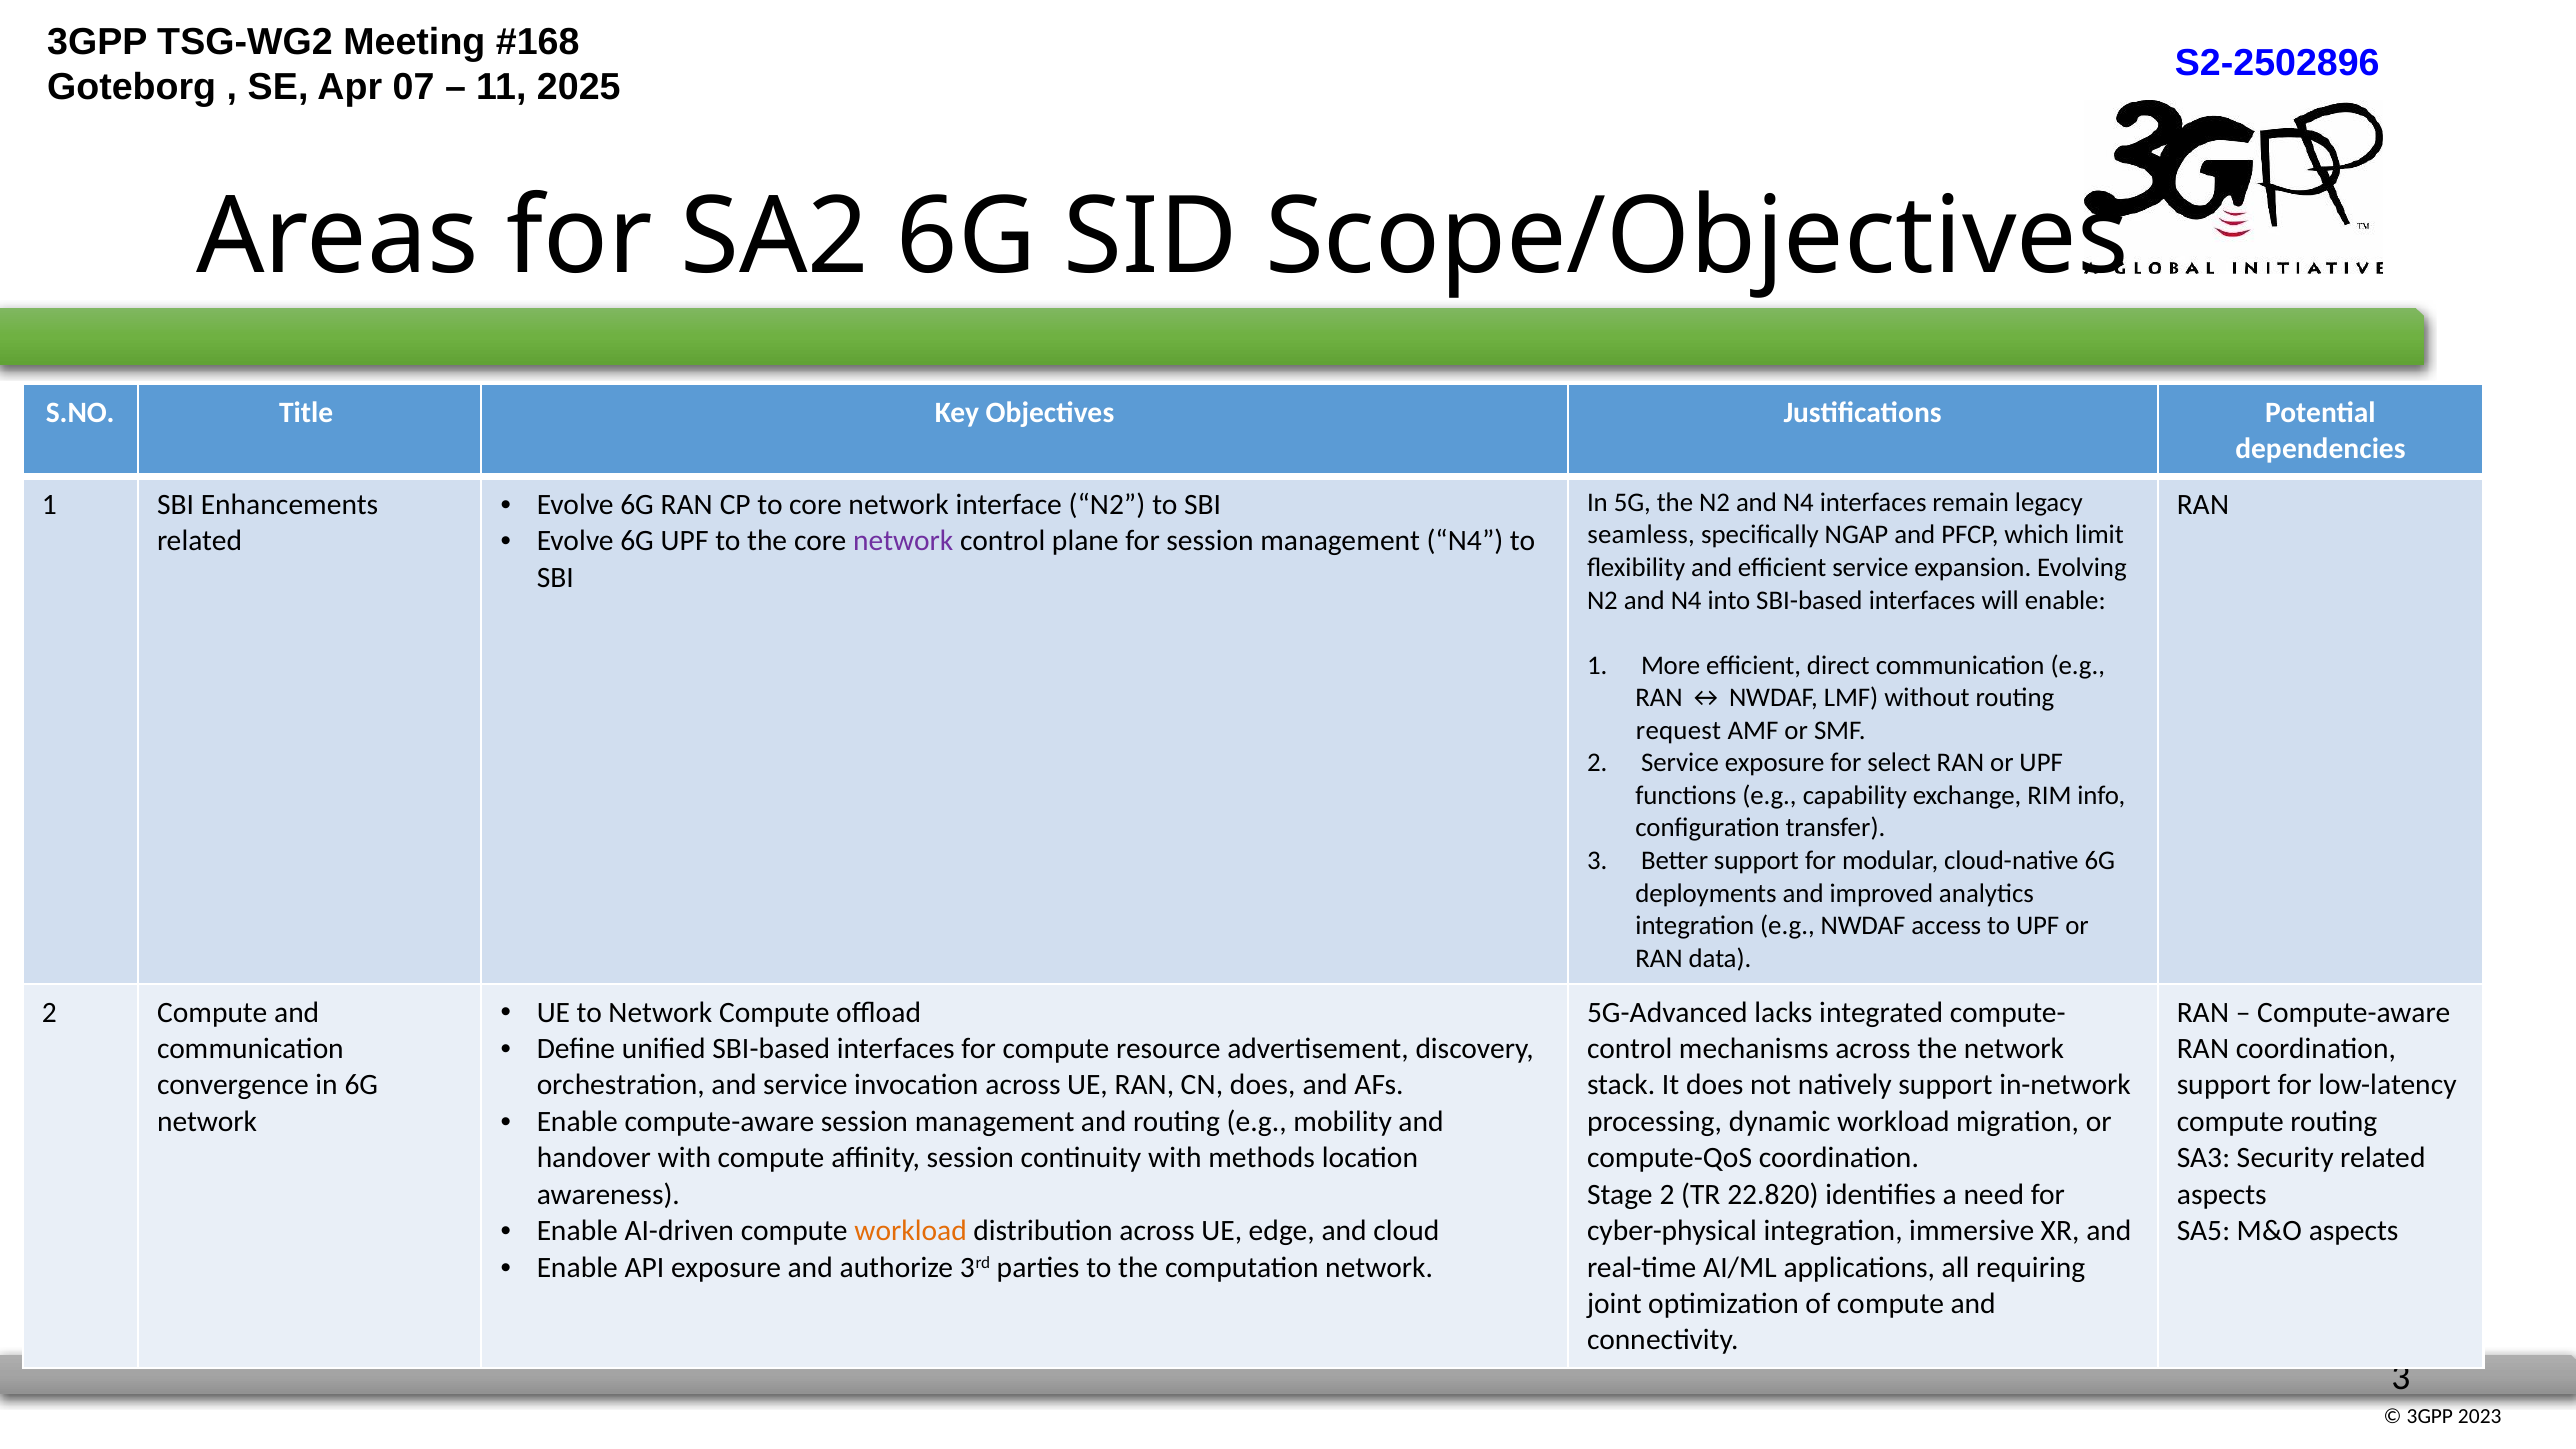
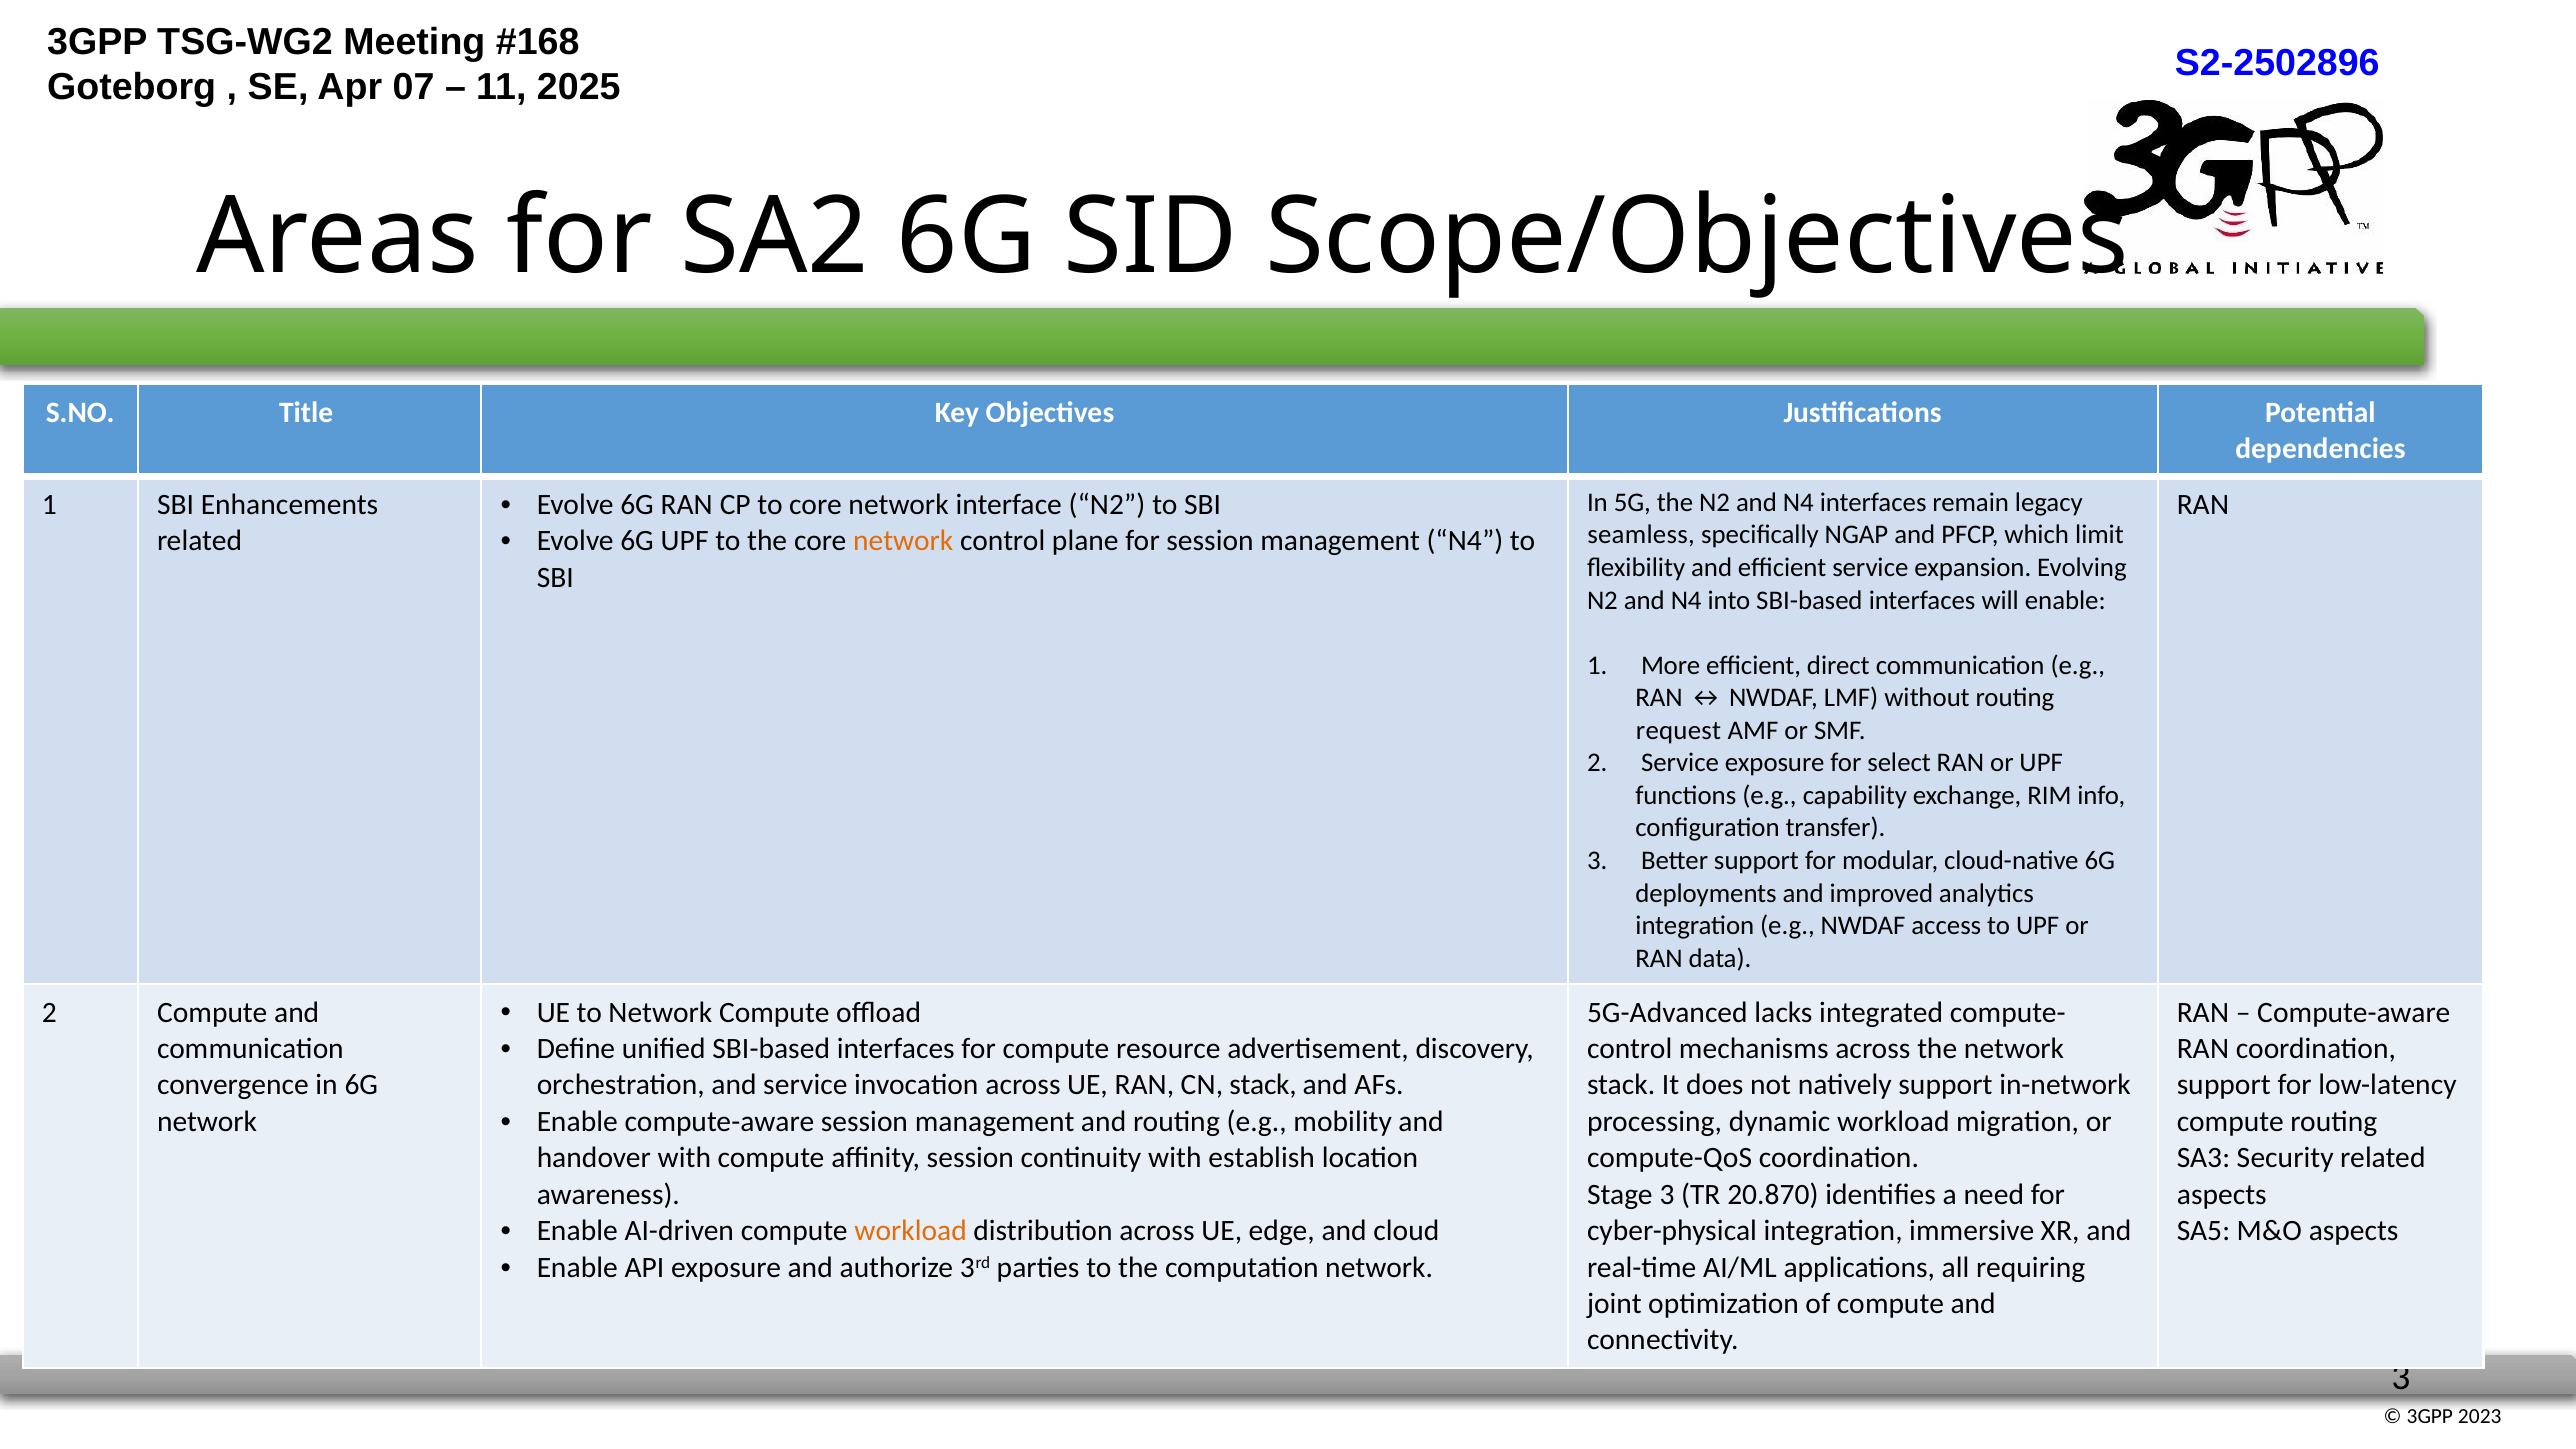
network colour: purple -> orange (903, 541)
CN does: does -> stack (1263, 1085)
methods: methods -> establish (1262, 1158)
Stage 2: 2 -> 3 (1667, 1194)
22.820: 22.820 -> 20.870 (1773, 1194)
